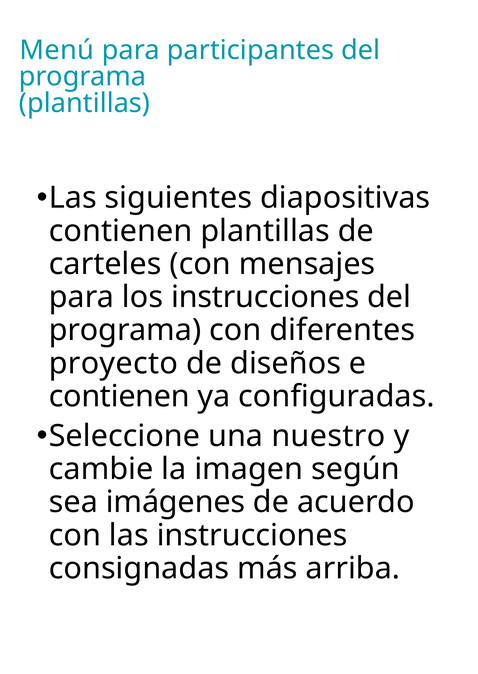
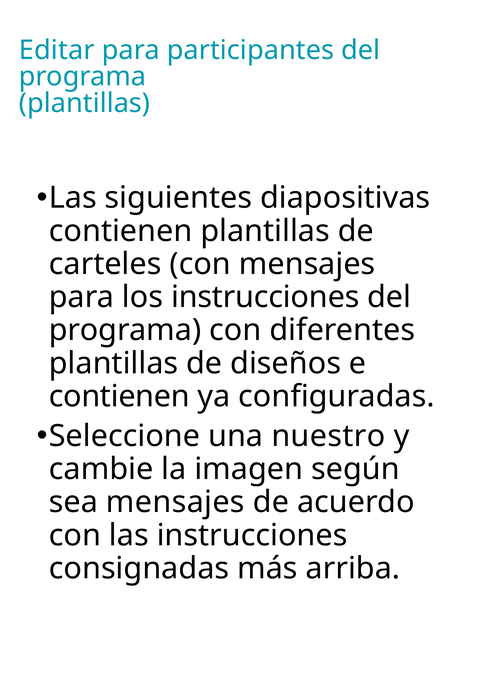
Menú: Menú -> Editar (57, 50)
proyecto: proyecto -> plantillas (114, 363)
sea imágenes: imágenes -> mensajes (175, 502)
